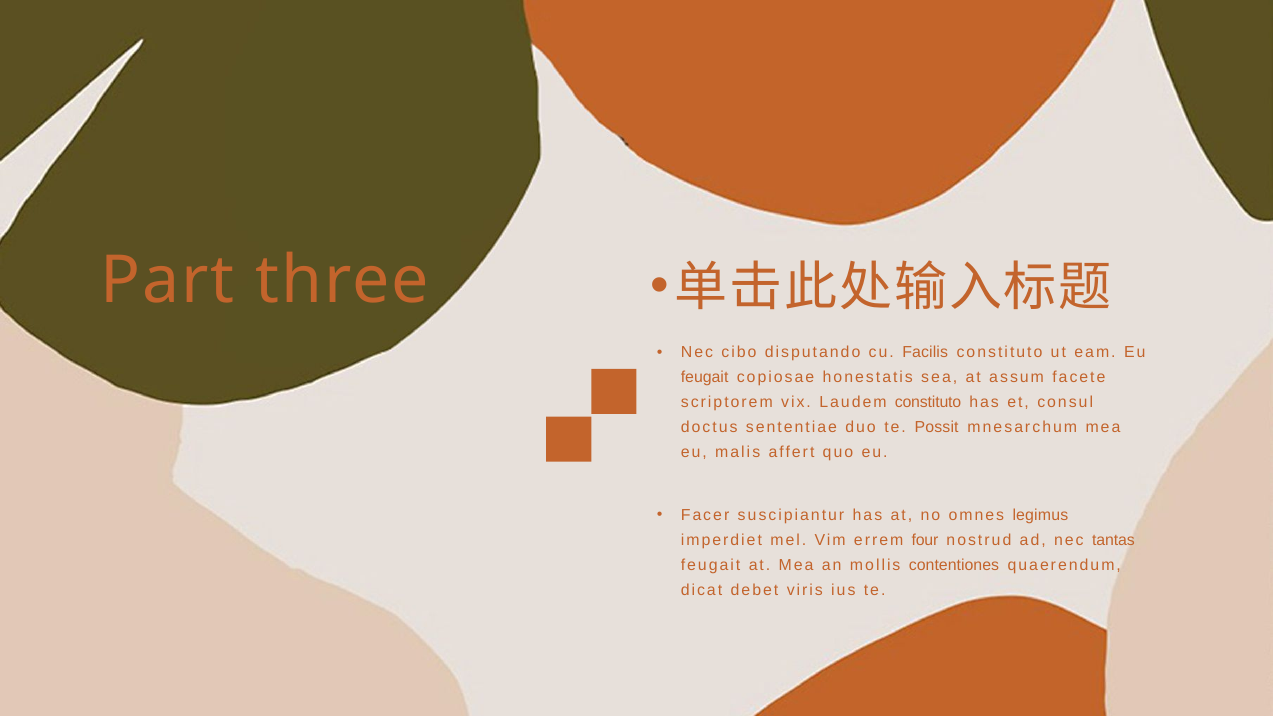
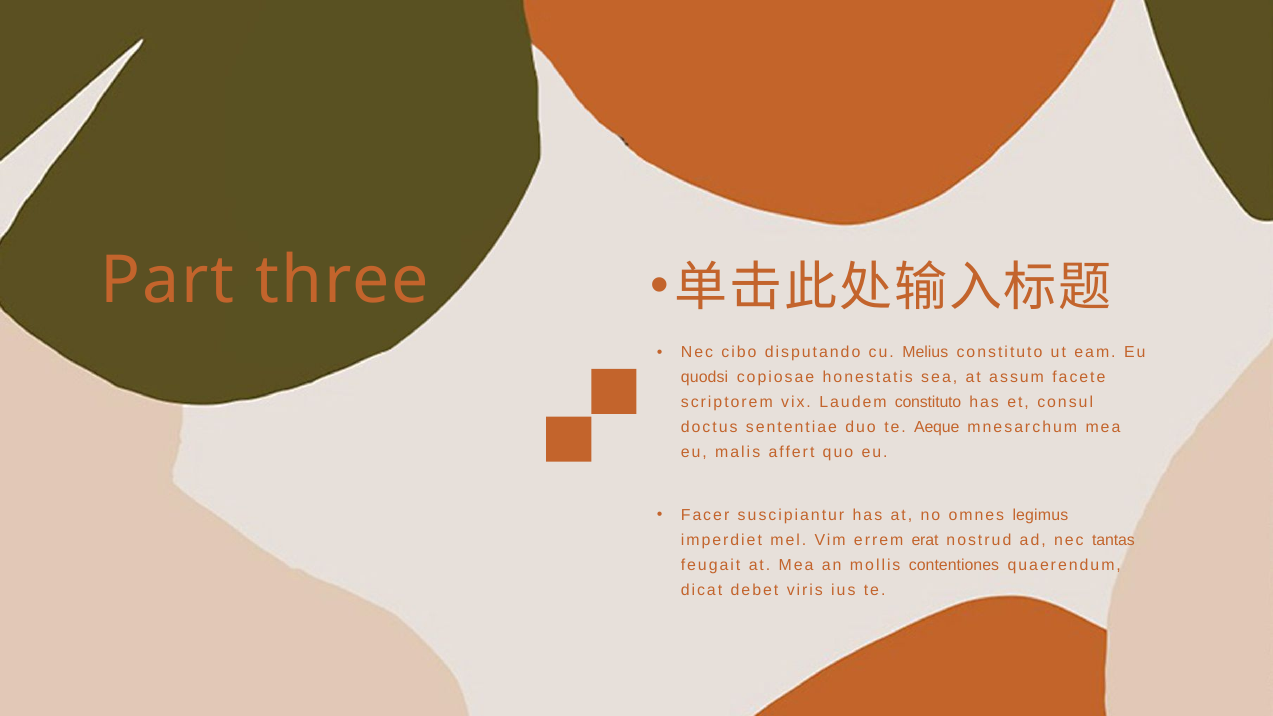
Facilis: Facilis -> Melius (925, 353)
feugait: feugait -> quodsi (705, 378)
Possit: Possit -> Aeque (937, 427)
four: four -> erat (925, 540)
